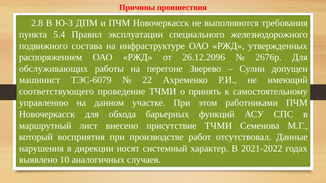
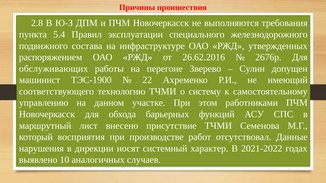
26.12.2096: 26.12.2096 -> 26.62.2016 (204, 57)
ТЭС-6079: ТЭС-6079 -> ТЭС-1900 (91, 80)
проведение: проведение -> технологию (122, 92)
принять: принять -> систему (205, 92)
